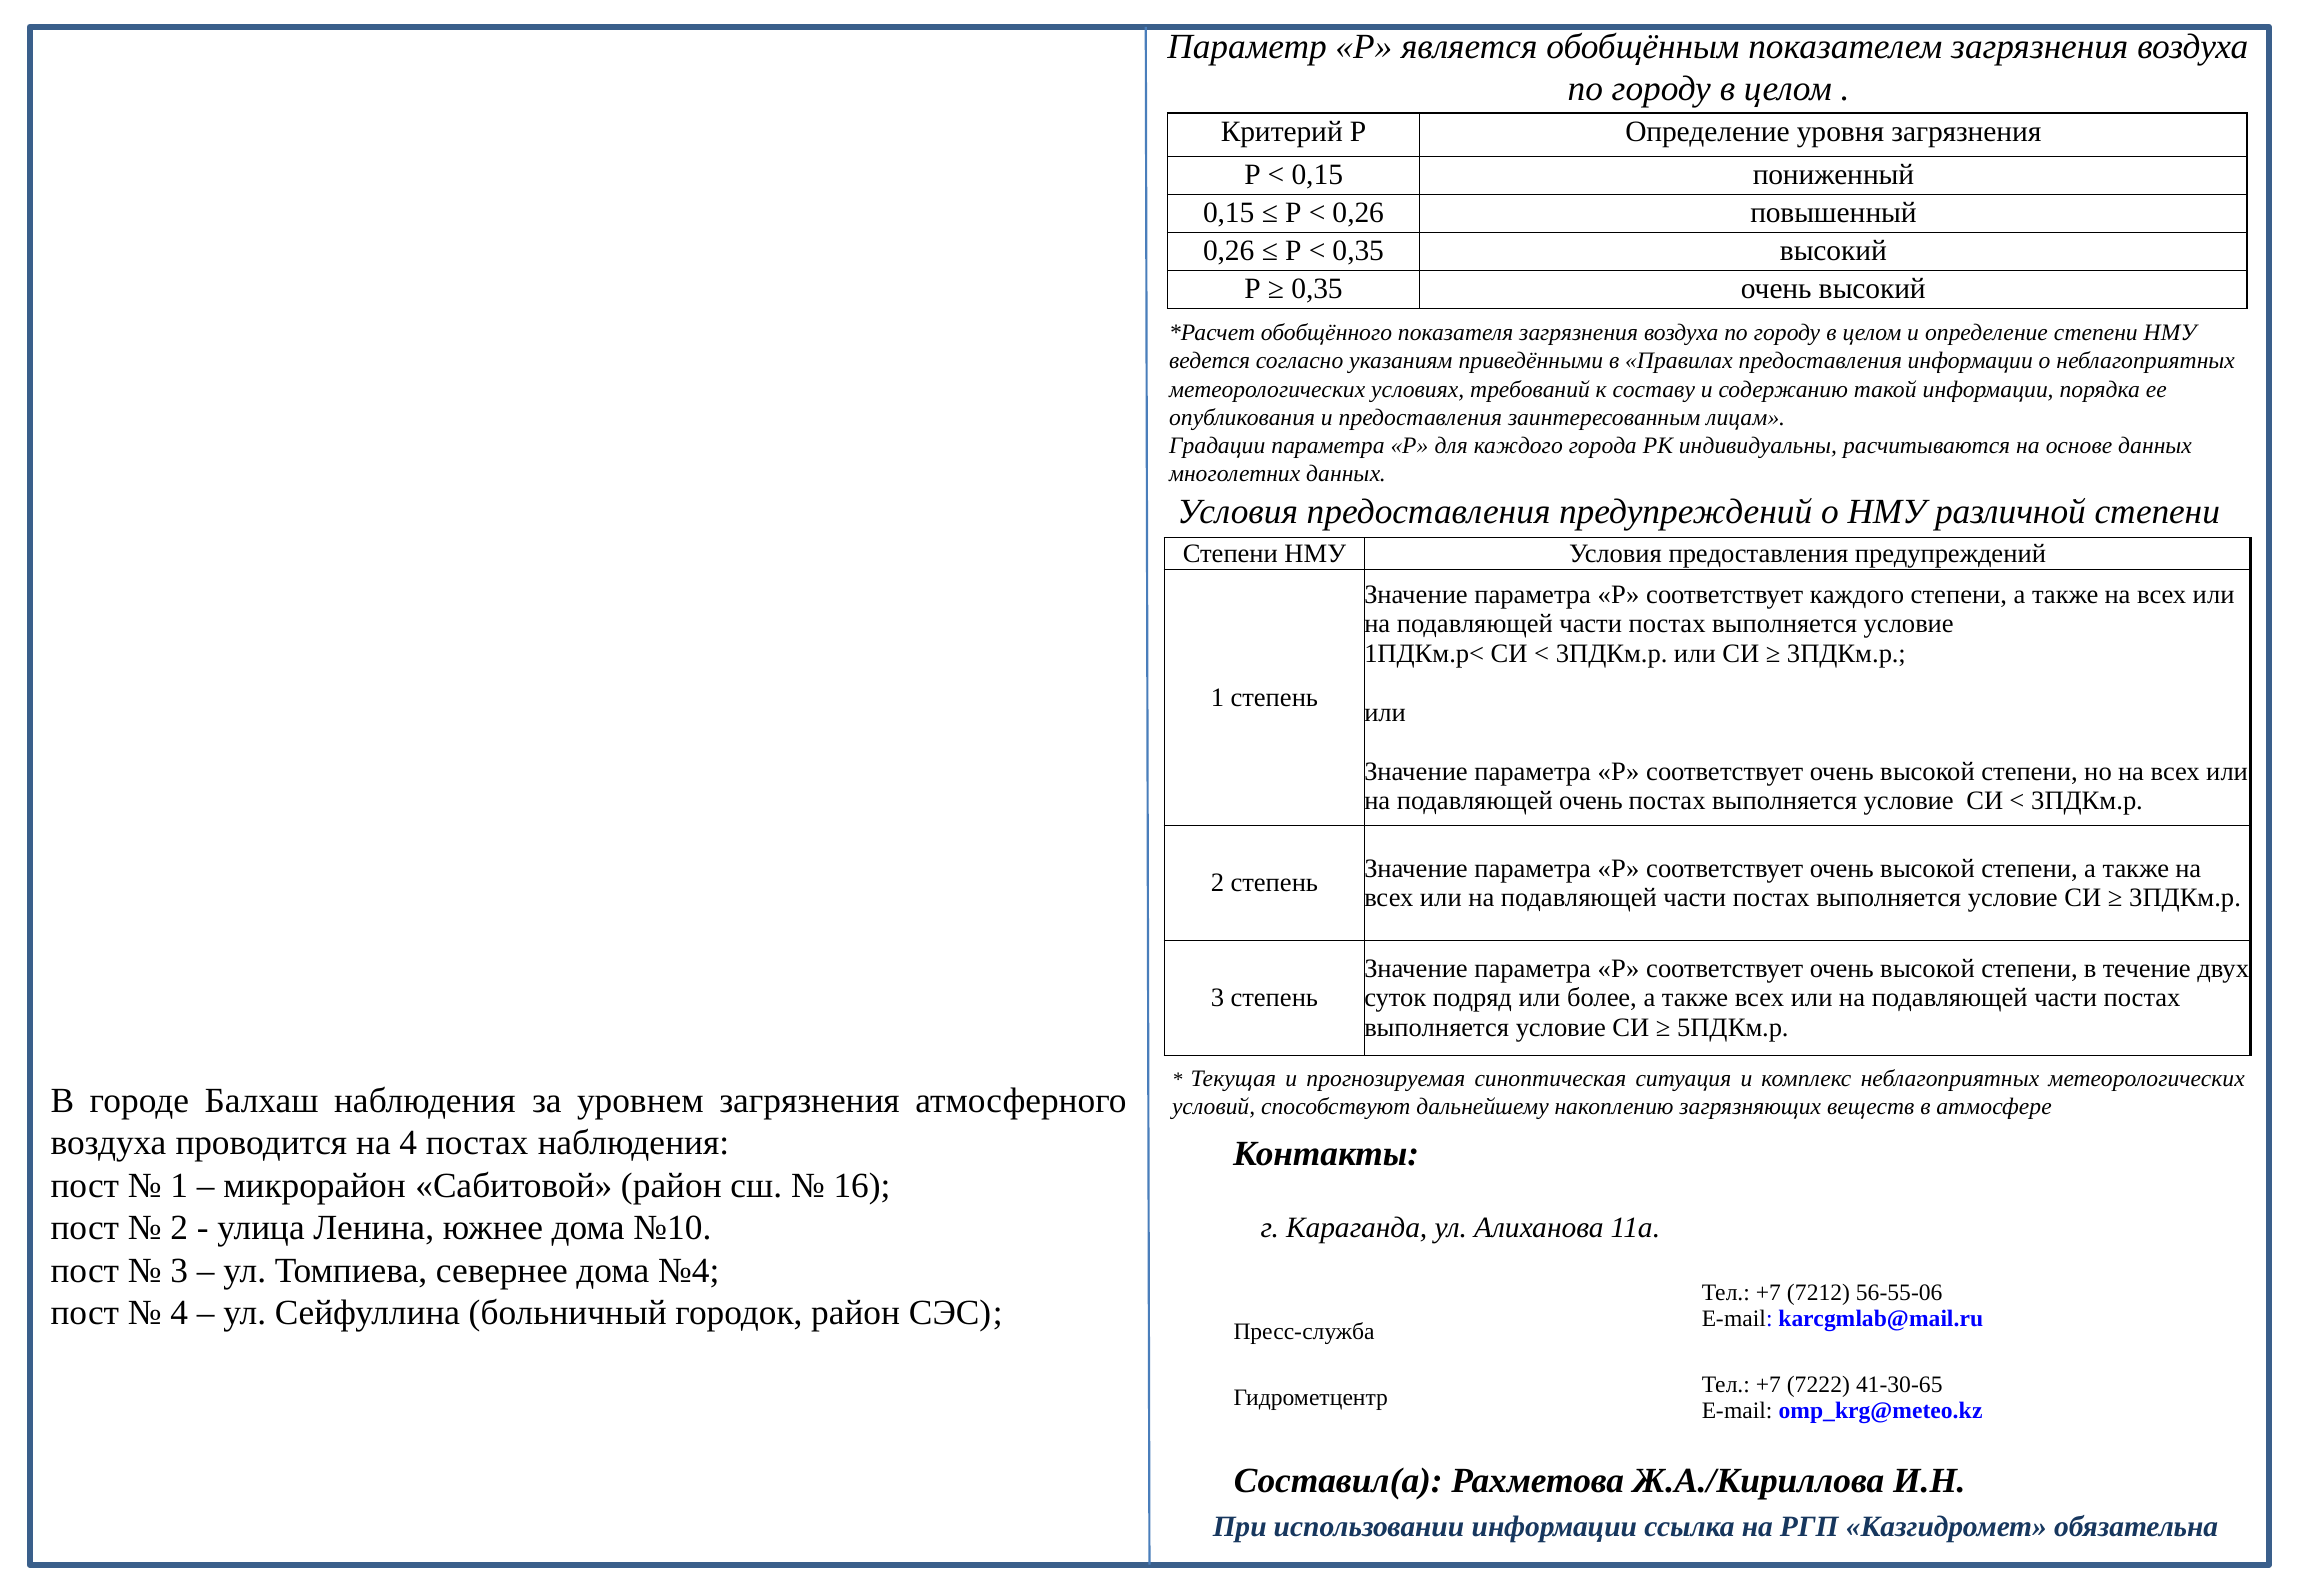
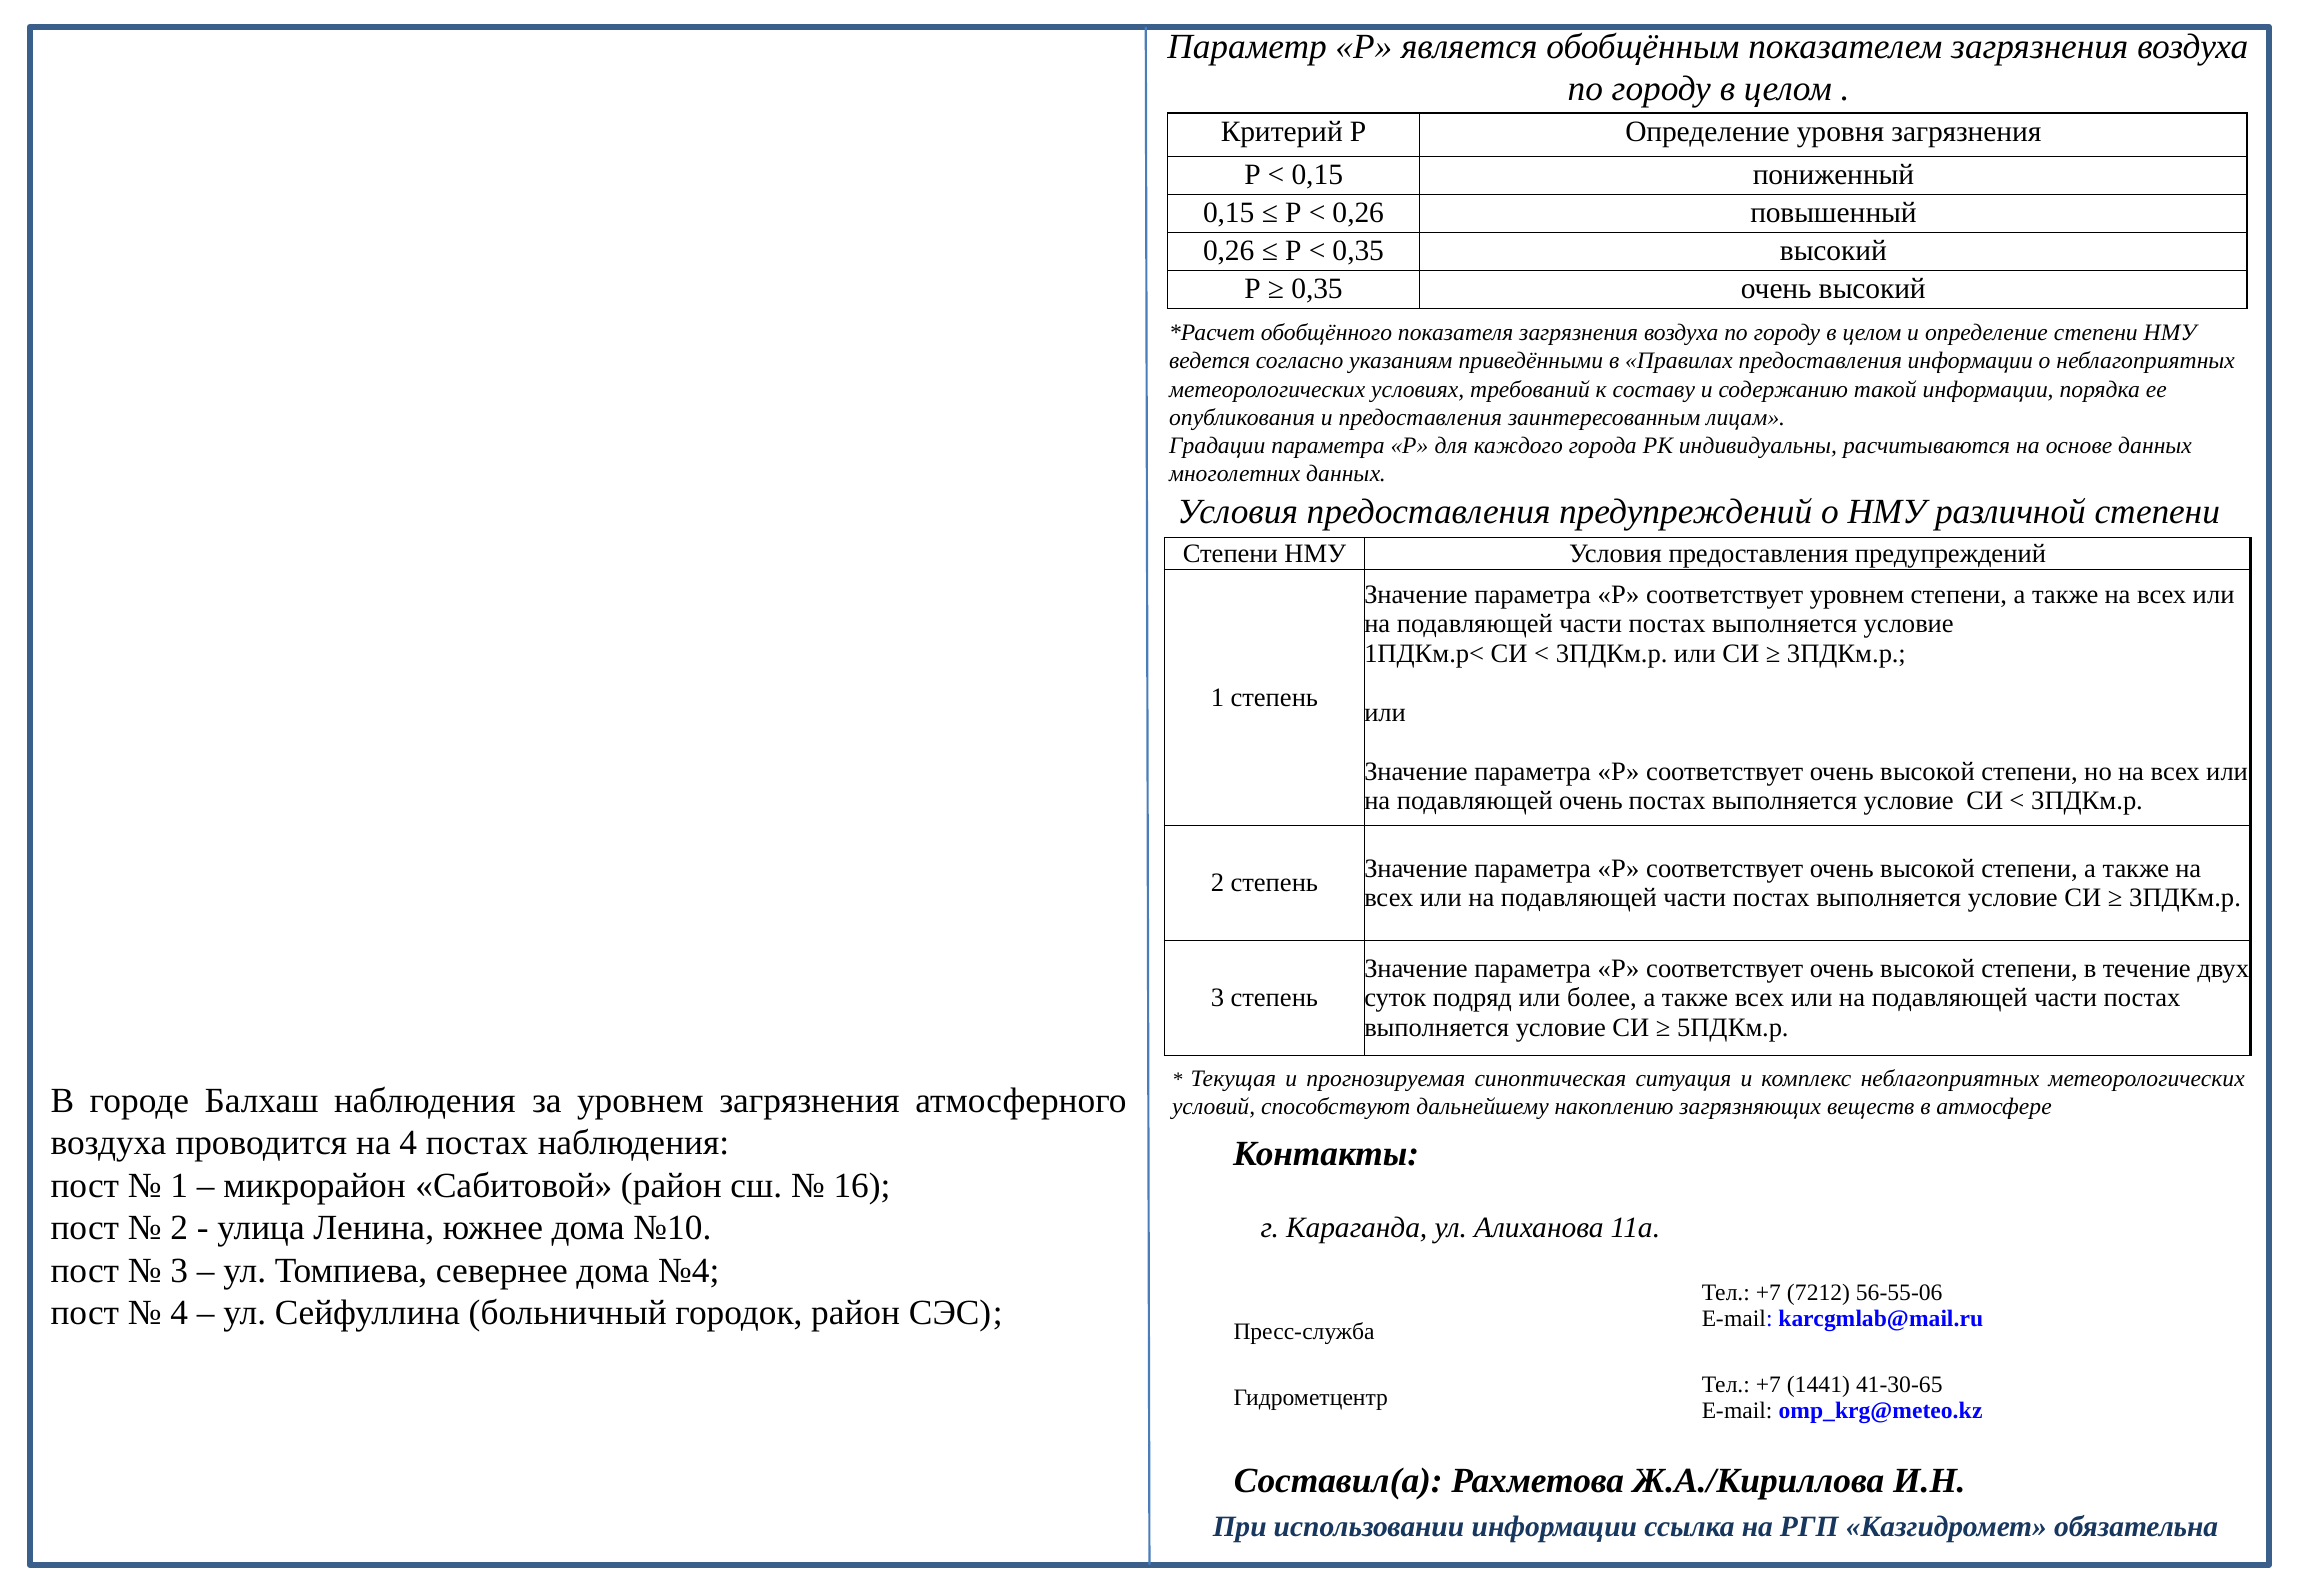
соответствует каждого: каждого -> уровнем (1857, 595)
7222: 7222 -> 1441 (1818, 1384)
